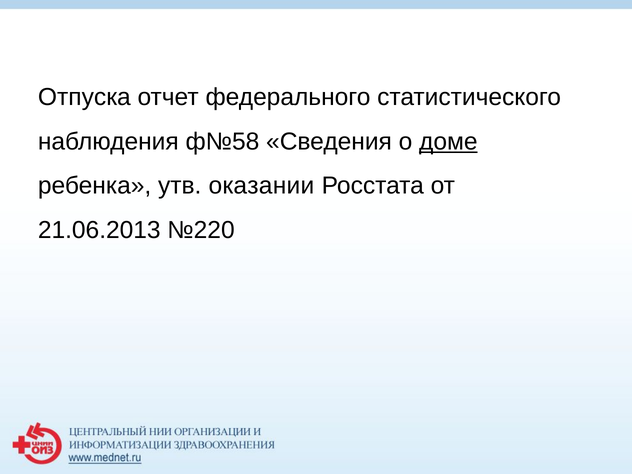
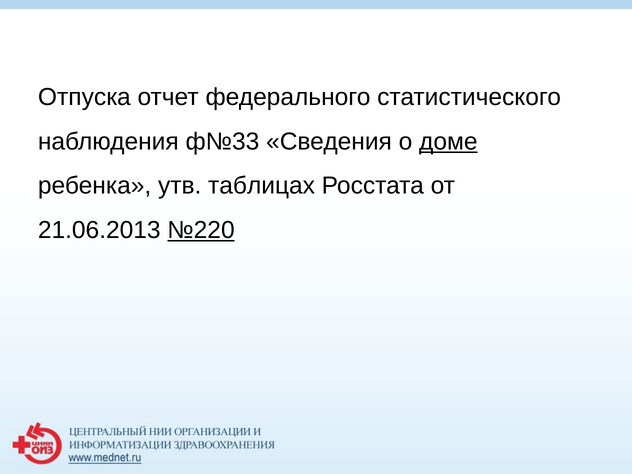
ф№58: ф№58 -> ф№33 (222, 141)
оказании: оказании -> таблицах (262, 186)
№220 underline: none -> present (201, 230)
